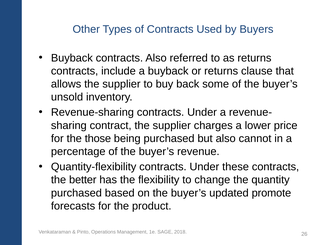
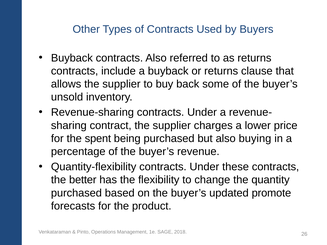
those: those -> spent (98, 139)
cannot: cannot -> buying (255, 139)
